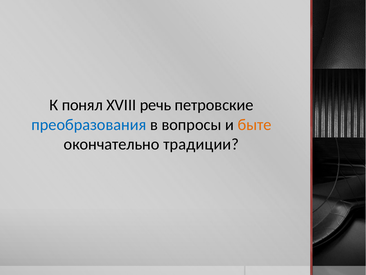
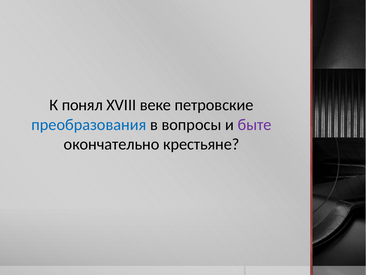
речь: речь -> веке (155, 105)
быте colour: orange -> purple (255, 124)
традиции: традиции -> крестьяне (201, 144)
